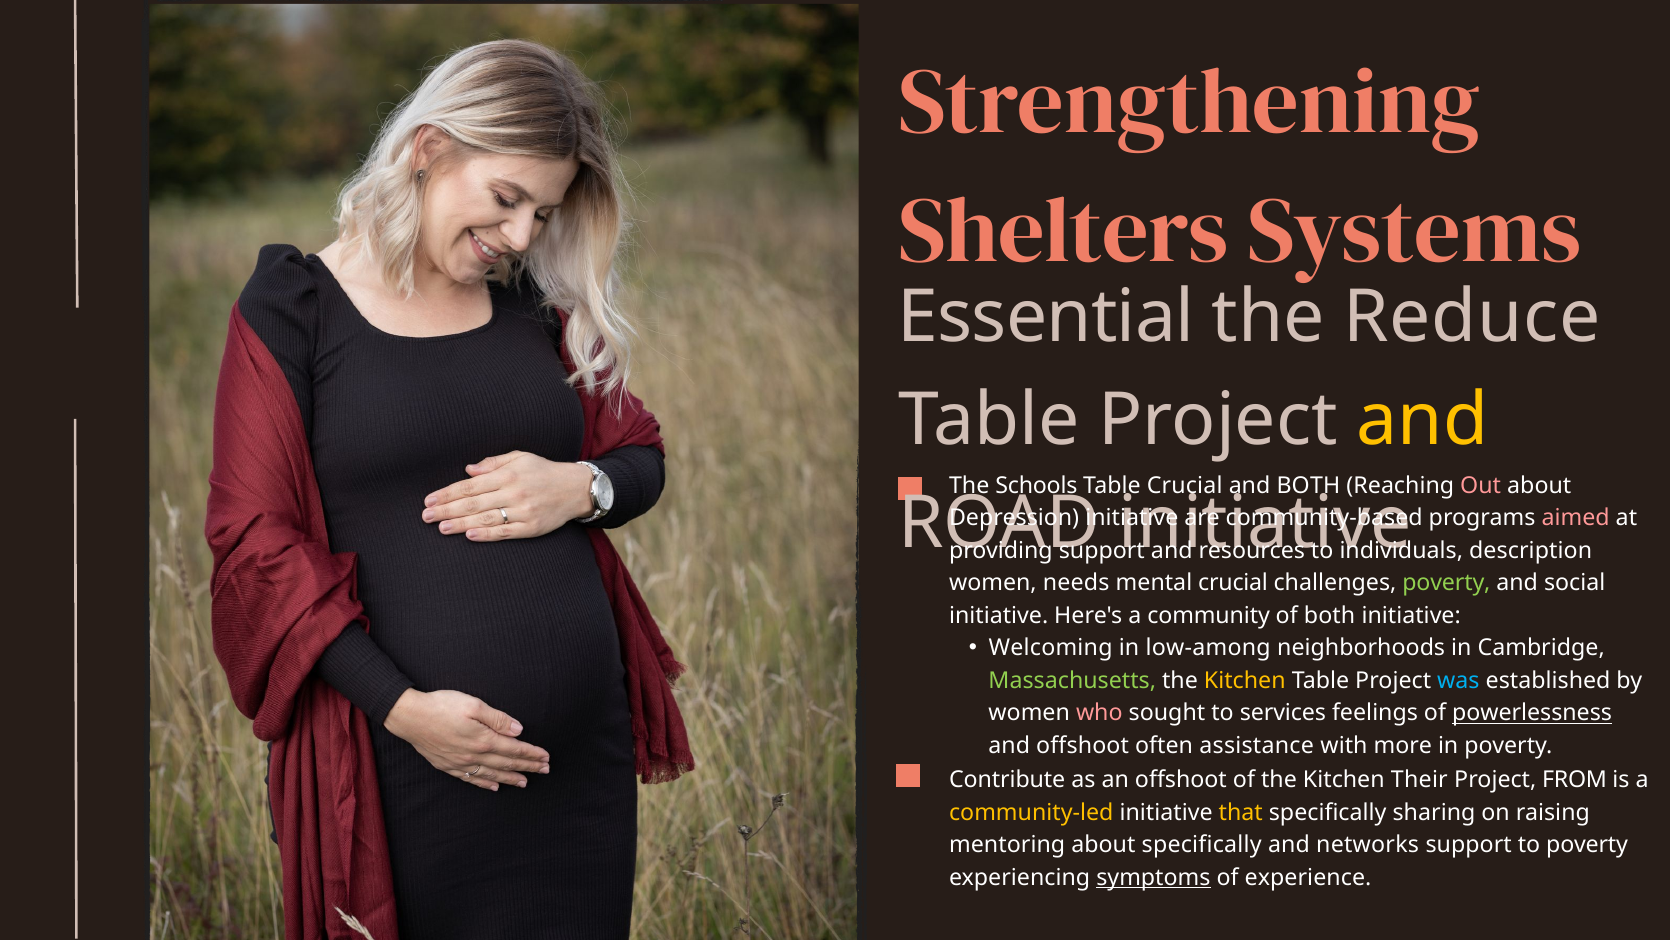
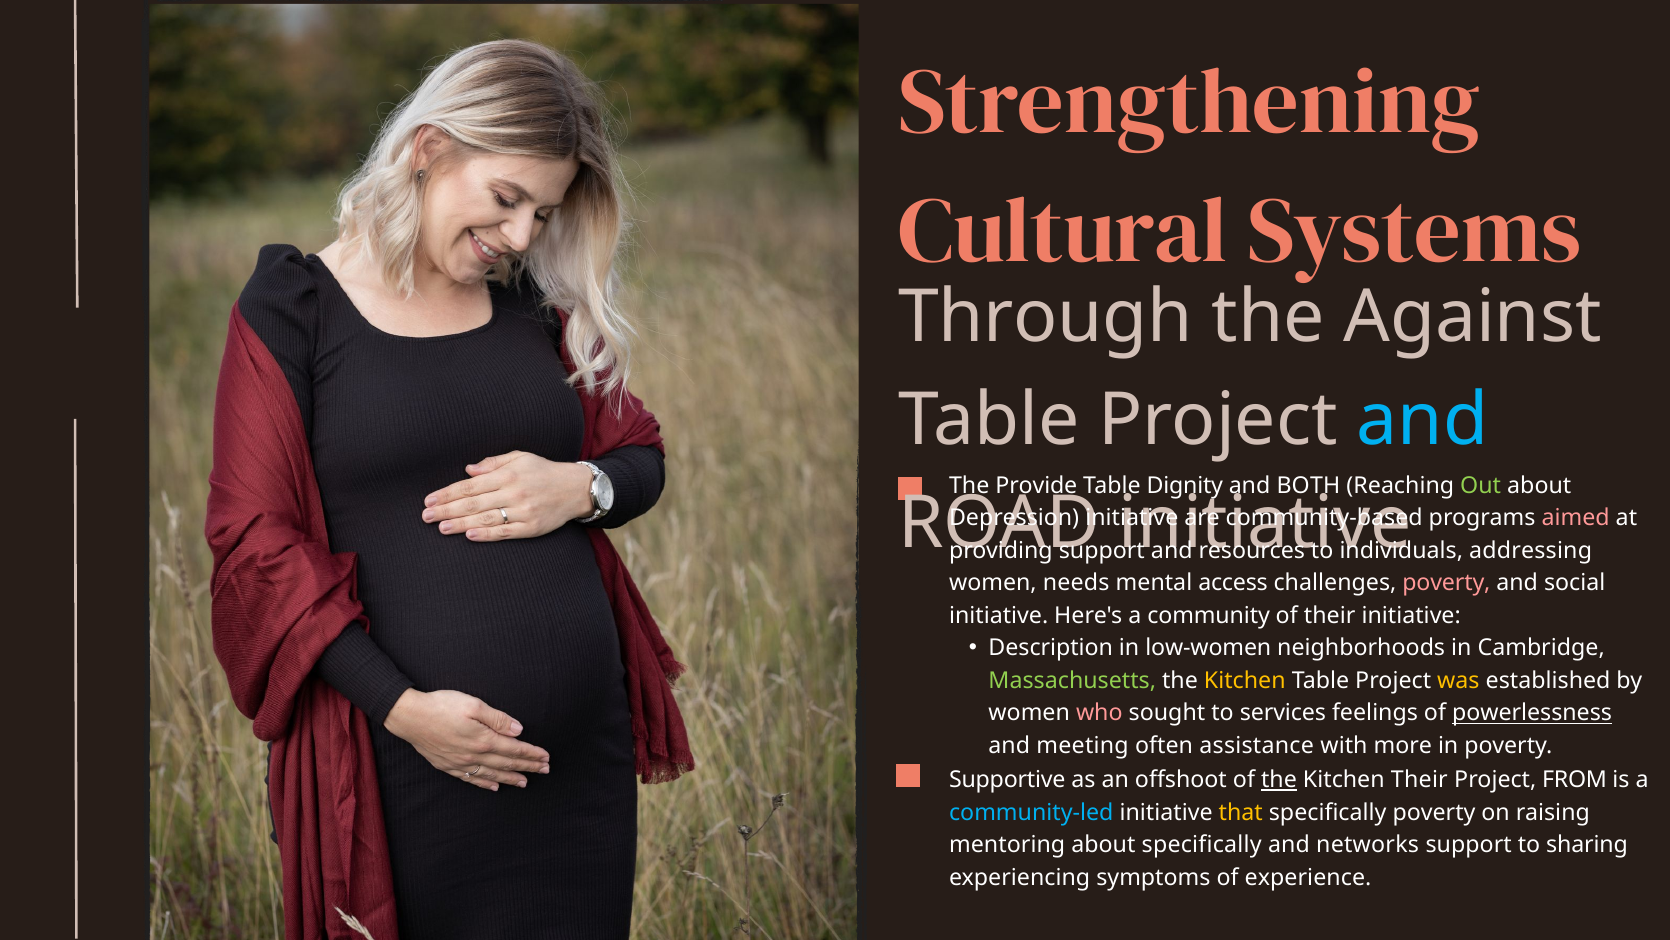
Shelters: Shelters -> Cultural (1063, 231)
Essential: Essential -> Through (1046, 317)
Reduce: Reduce -> Against (1473, 317)
and colour: yellow -> light blue (1422, 420)
Schools: Schools -> Provide (1036, 485)
Table Crucial: Crucial -> Dignity (1185, 485)
Out colour: pink -> light green (1481, 485)
description: description -> addressing (1531, 550)
mental crucial: crucial -> access (1233, 583)
poverty colour: light green -> pink (1446, 583)
of both: both -> their (1330, 615)
Welcoming: Welcoming -> Description (1051, 648)
low-among: low-among -> low-women (1208, 648)
was colour: light blue -> yellow (1458, 680)
and offshoot: offshoot -> meeting (1083, 745)
Contribute: Contribute -> Supportive (1007, 779)
the underline: none -> present (1279, 779)
community-led colour: yellow -> light blue (1031, 812)
specifically sharing: sharing -> poverty (1434, 812)
to poverty: poverty -> sharing (1587, 844)
symptoms underline: present -> none (1153, 877)
